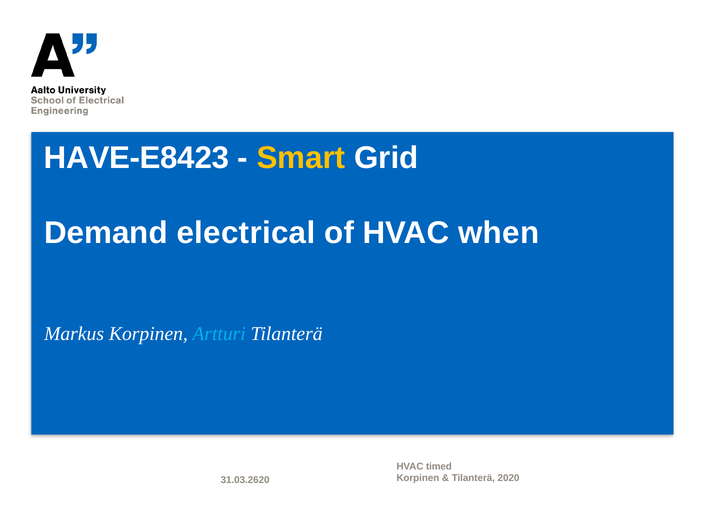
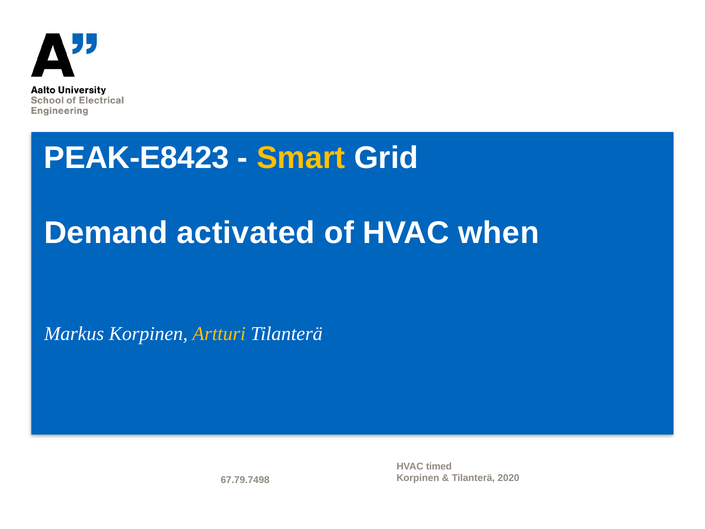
HAVE-E8423: HAVE-E8423 -> PEAK-E8423 (137, 158)
electrical: electrical -> activated (246, 233)
Artturi colour: light blue -> yellow (219, 334)
31.03.2620: 31.03.2620 -> 67.79.7498 (245, 480)
